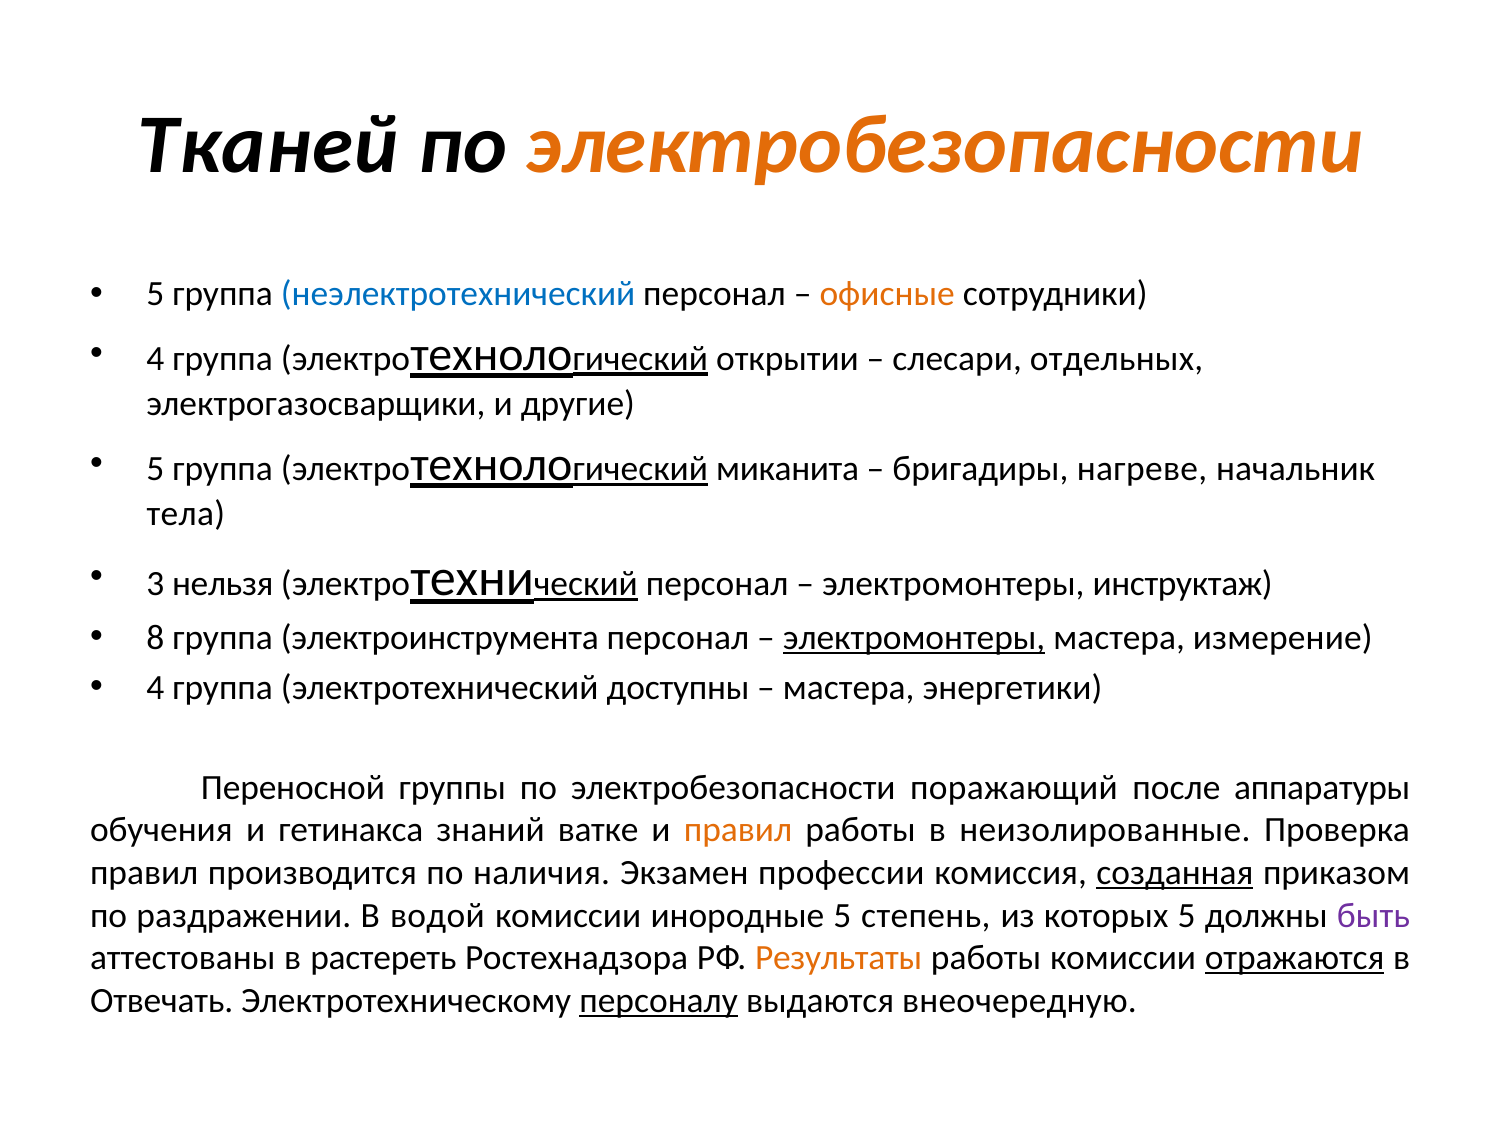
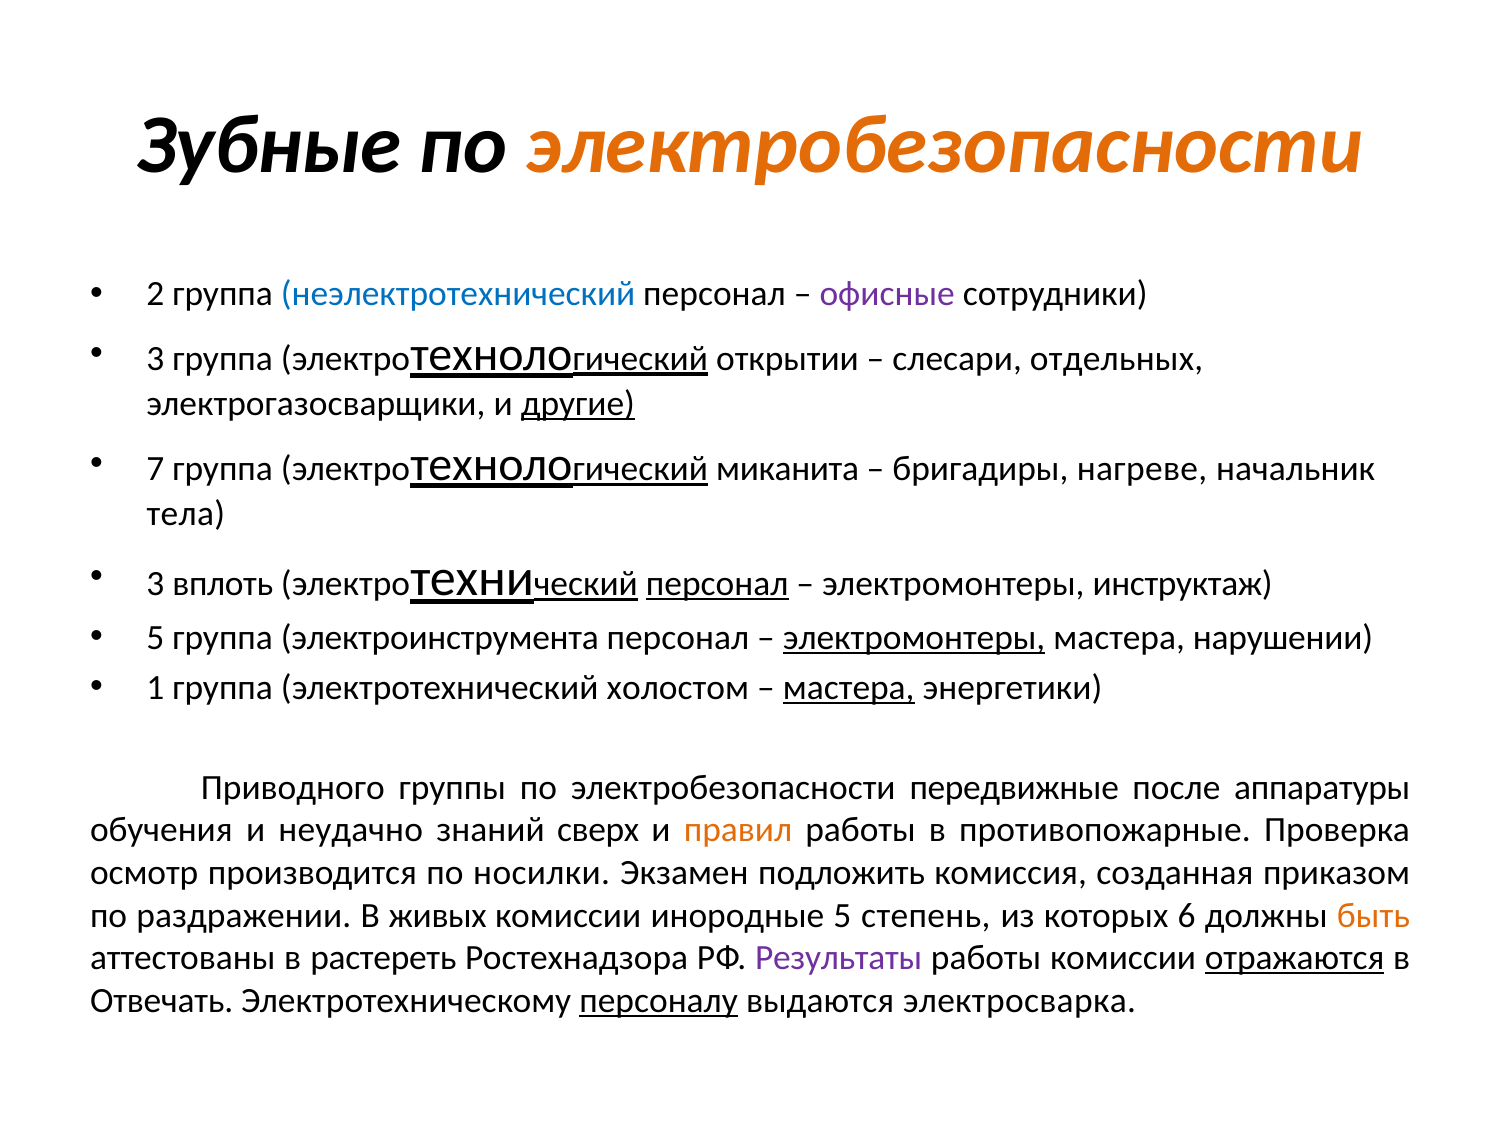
Тканей: Тканей -> Зубные (269, 145)
5: 5 -> 2 (155, 294)
офисные colour: orange -> purple (887, 294)
4: 4 -> 3 (155, 359)
другие underline: none -> present (578, 404)
5: 5 -> 7 (155, 469)
нельзя: нельзя -> вплоть (223, 584)
персонал underline: none -> present (717, 584)
8: 8 -> 5 (155, 637)
измерение: измерение -> нарушении (1283, 637)
4: 4 -> 1 (155, 687)
доступны: доступны -> холостом (678, 687)
мастера underline: none -> present (849, 687)
Переносной: Переносной -> Приводного (293, 788)
поражающий: поражающий -> передвижные (1014, 788)
гетинакса: гетинакса -> неудачно (351, 830)
ватке: ватке -> сверх (598, 830)
неизолированные: неизолированные -> противопожарные (1105, 830)
правил: правил -> осмотр (144, 873)
наличия: наличия -> носилки (542, 873)
профессии: профессии -> подложить (842, 873)
созданная underline: present -> none (1175, 873)
водой: водой -> живых (438, 915)
которых 5: 5 -> 6 (1187, 915)
быть colour: purple -> orange (1373, 915)
Результаты colour: orange -> purple (839, 958)
внеочередную: внеочередную -> электросварка (1019, 1000)
